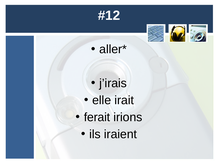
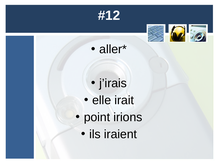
ferait: ferait -> point (97, 117)
